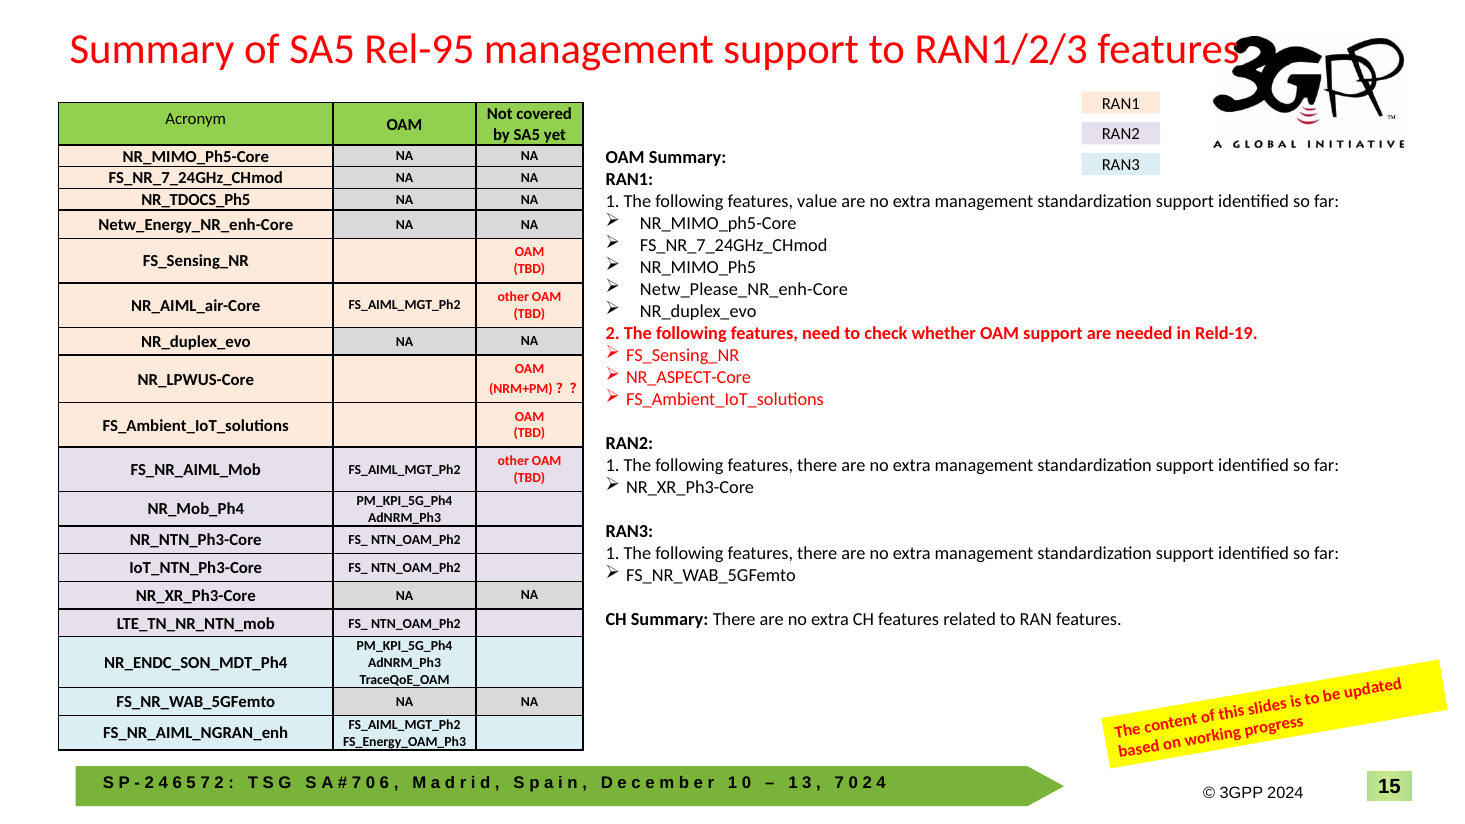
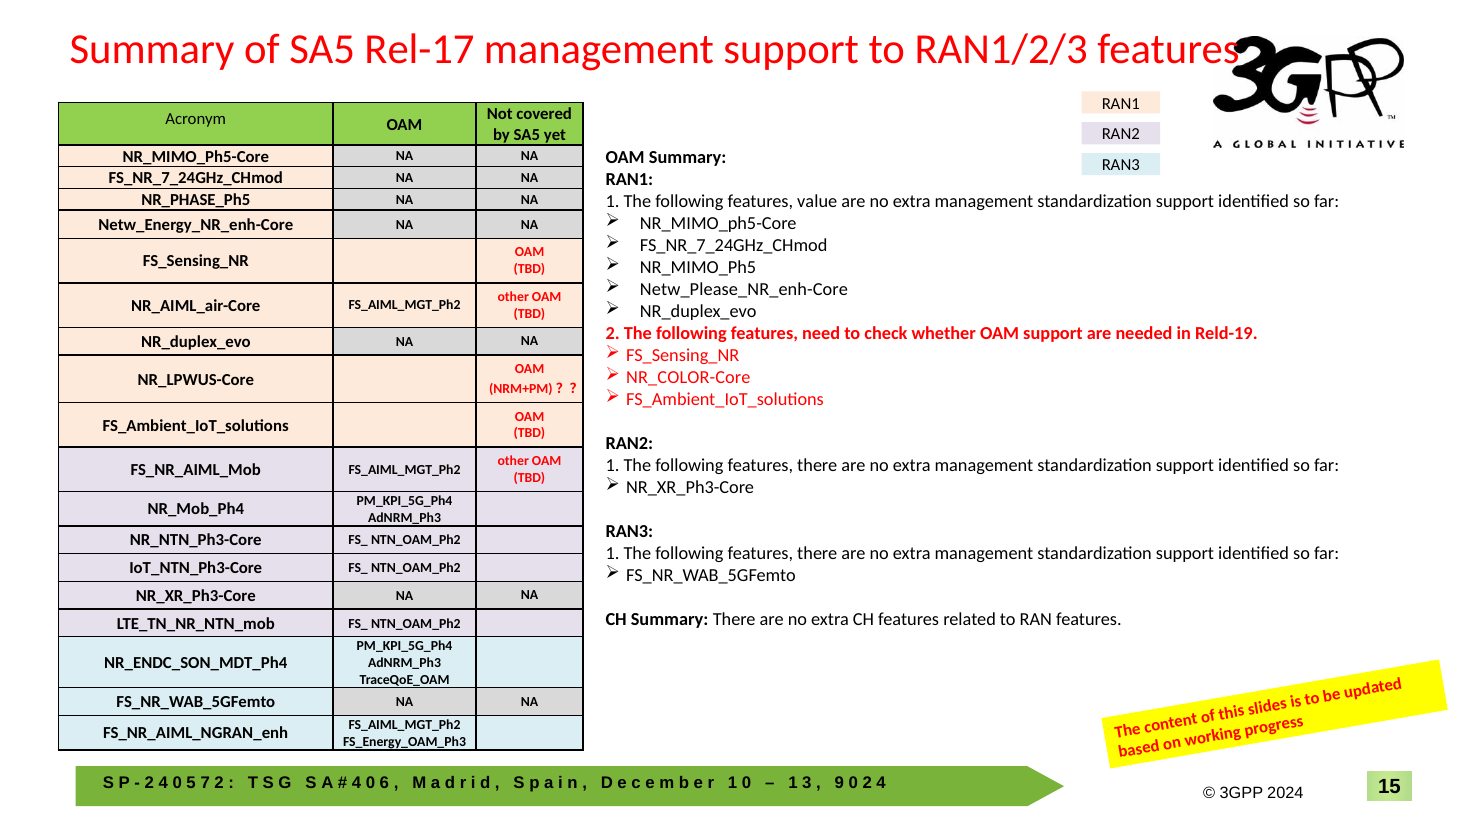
Rel-95: Rel-95 -> Rel-17 (419, 50)
NR_TDOCS_Ph5: NR_TDOCS_Ph5 -> NR_PHASE_Ph5 (196, 200)
NR_ASPECT-Core: NR_ASPECT-Core -> NR_COLOR-Core (688, 378)
6: 6 -> 0 (177, 783)
7: 7 -> 4 (357, 783)
7: 7 -> 9 (839, 783)
